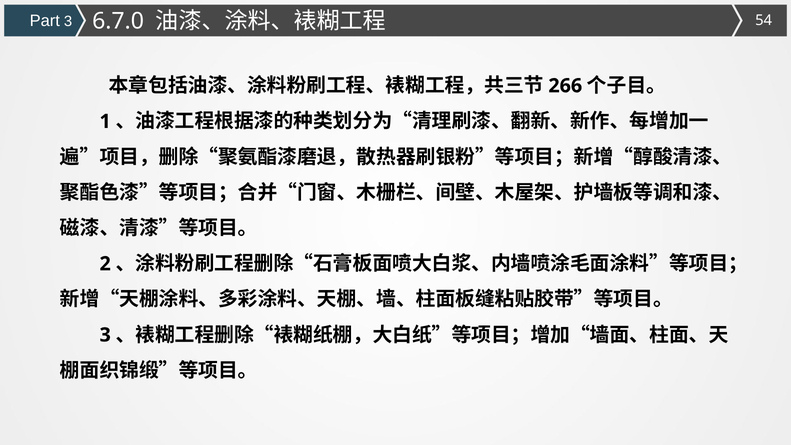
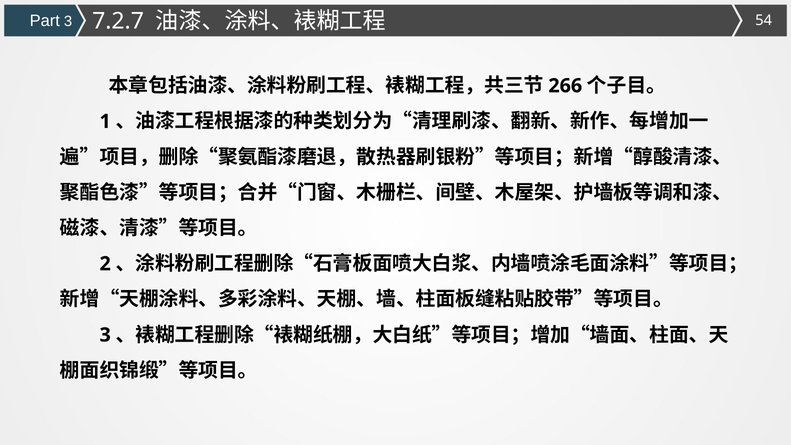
6.7.0: 6.7.0 -> 7.2.7 (118, 21)
